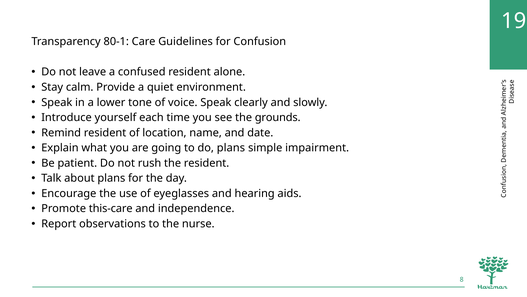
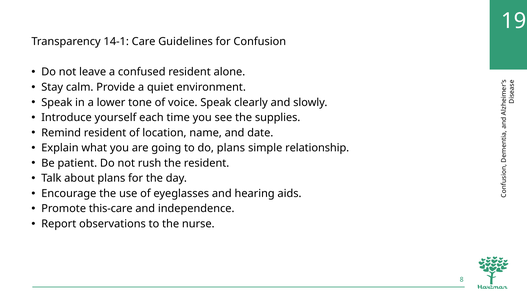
80-1: 80-1 -> 14-1 (116, 42)
grounds: grounds -> supplies (278, 117)
impairment: impairment -> relationship (317, 148)
